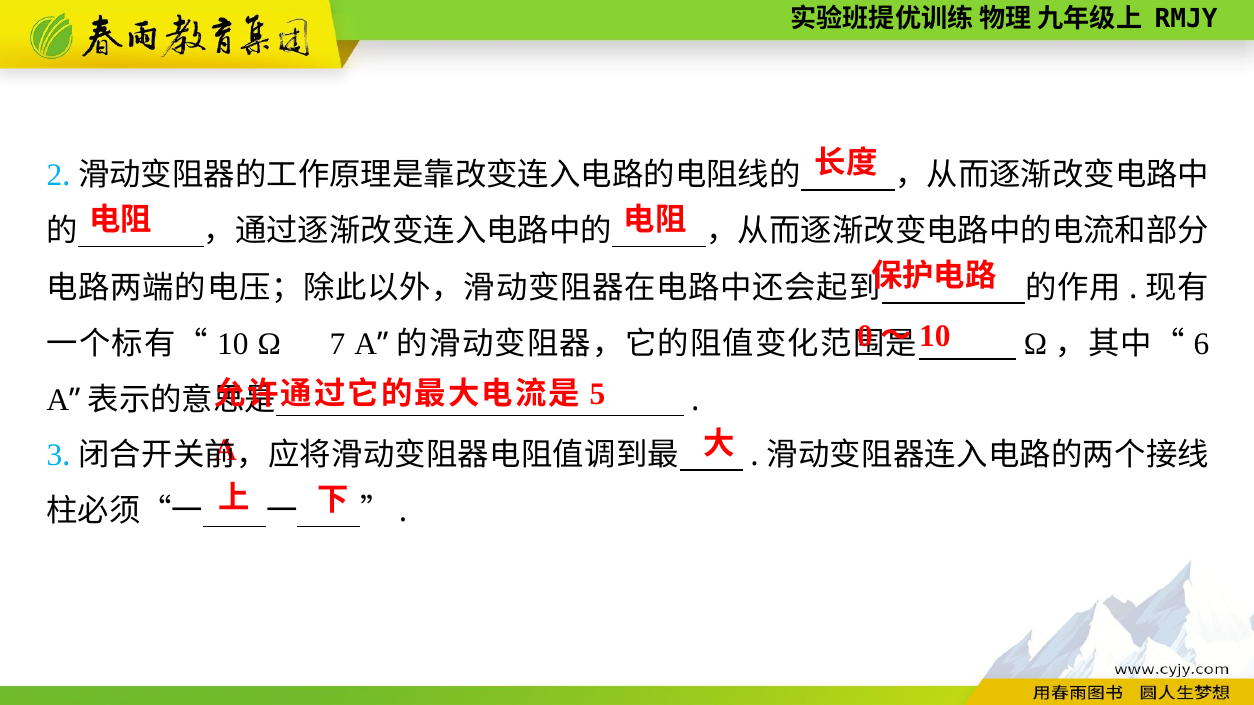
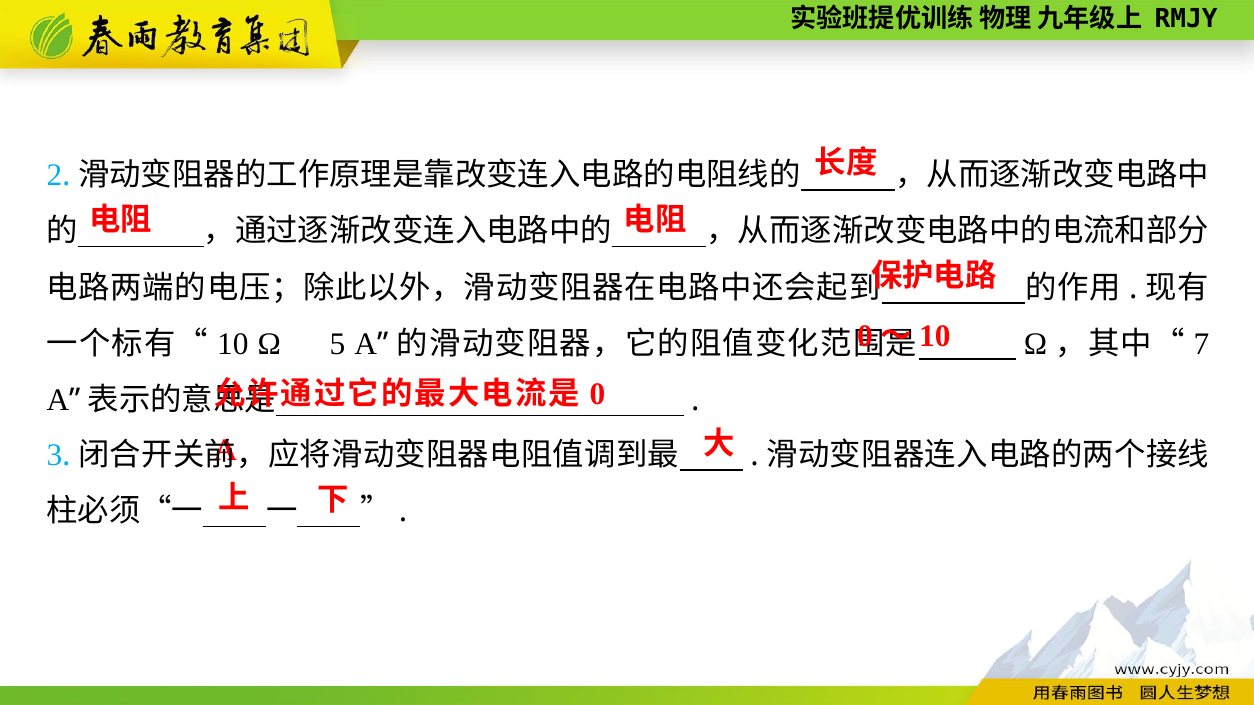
7: 7 -> 5 (338, 344)
6: 6 -> 7 (1201, 344)
5: 5 -> 0 (597, 394)
